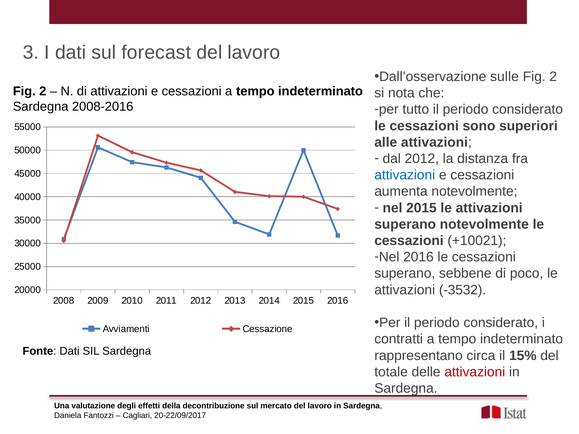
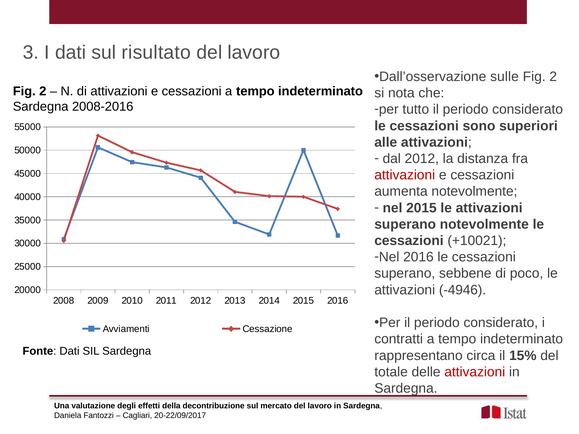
forecast: forecast -> risultato (156, 53)
attivazioni colour: blue -> red (405, 175)
-3532: -3532 -> -4946 (462, 290)
